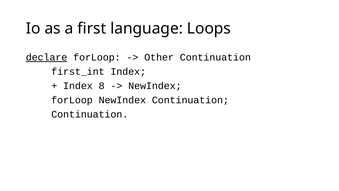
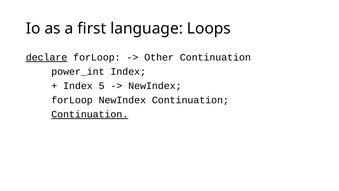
first_int: first_int -> power_int (78, 72)
8: 8 -> 5 (102, 86)
Continuation underline: none -> present (90, 114)
